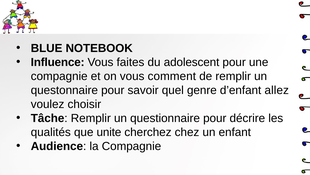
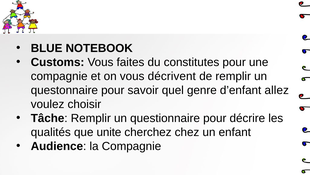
Influence: Influence -> Customs (58, 62)
adolescent: adolescent -> constitutes (192, 62)
comment: comment -> décrivent (172, 76)
